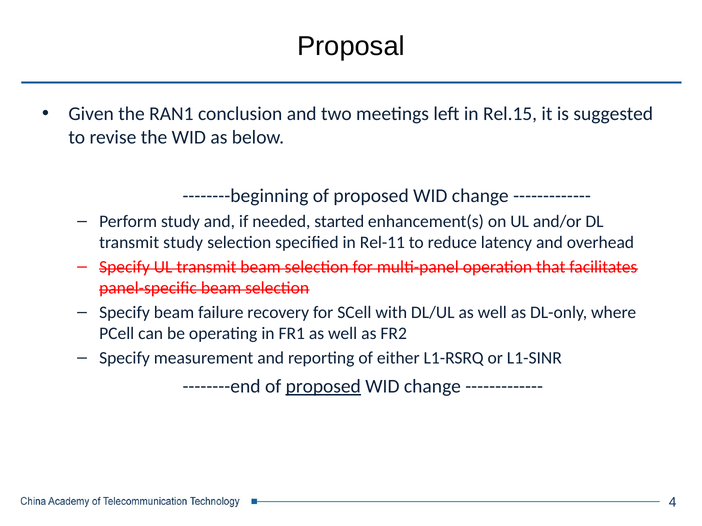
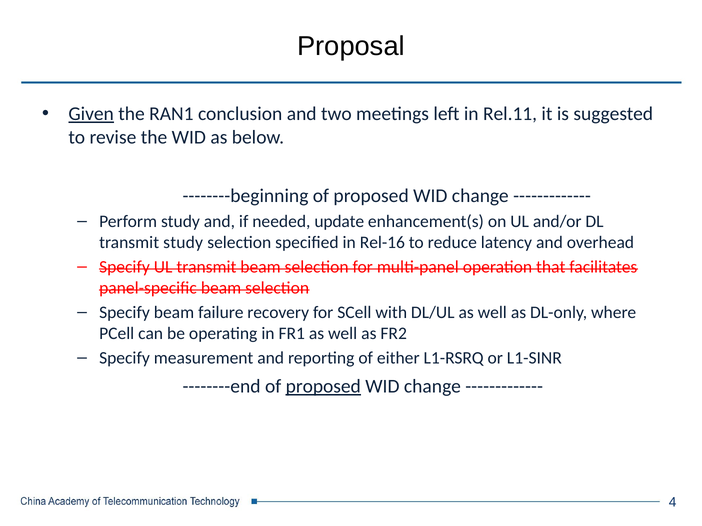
Given underline: none -> present (91, 114)
Rel.15: Rel.15 -> Rel.11 (510, 114)
started: started -> update (339, 222)
Rel-11: Rel-11 -> Rel-16 (382, 243)
